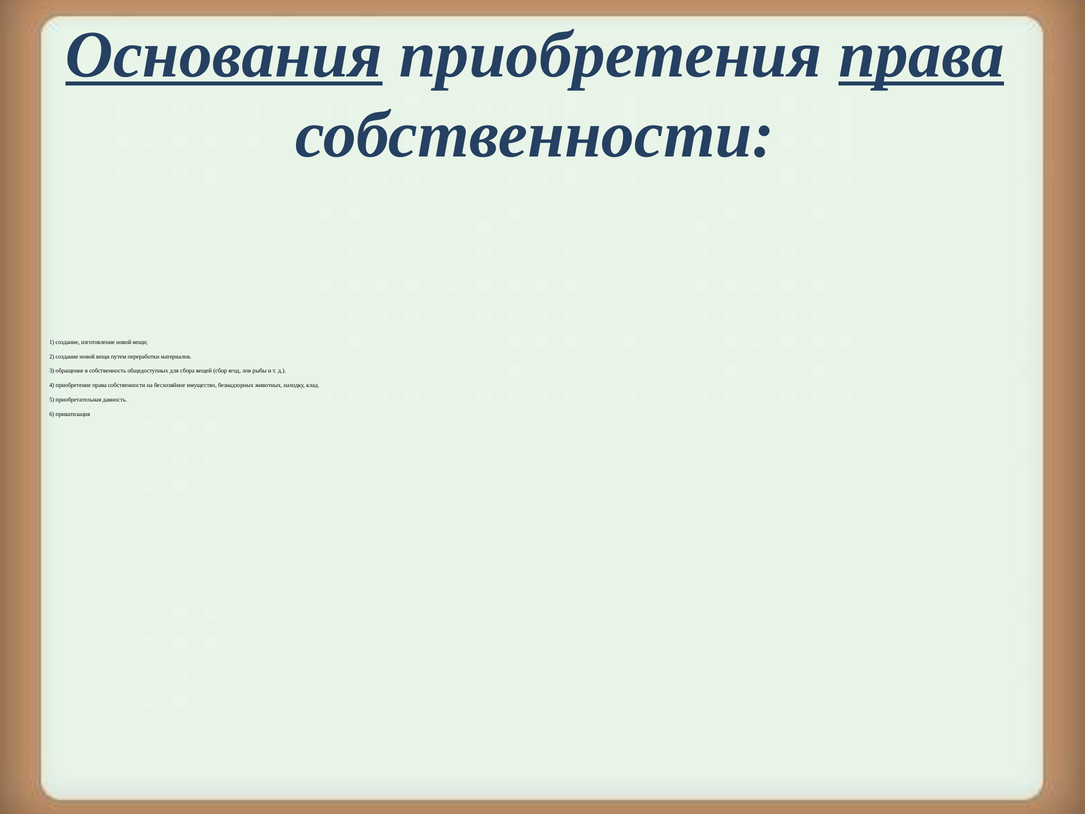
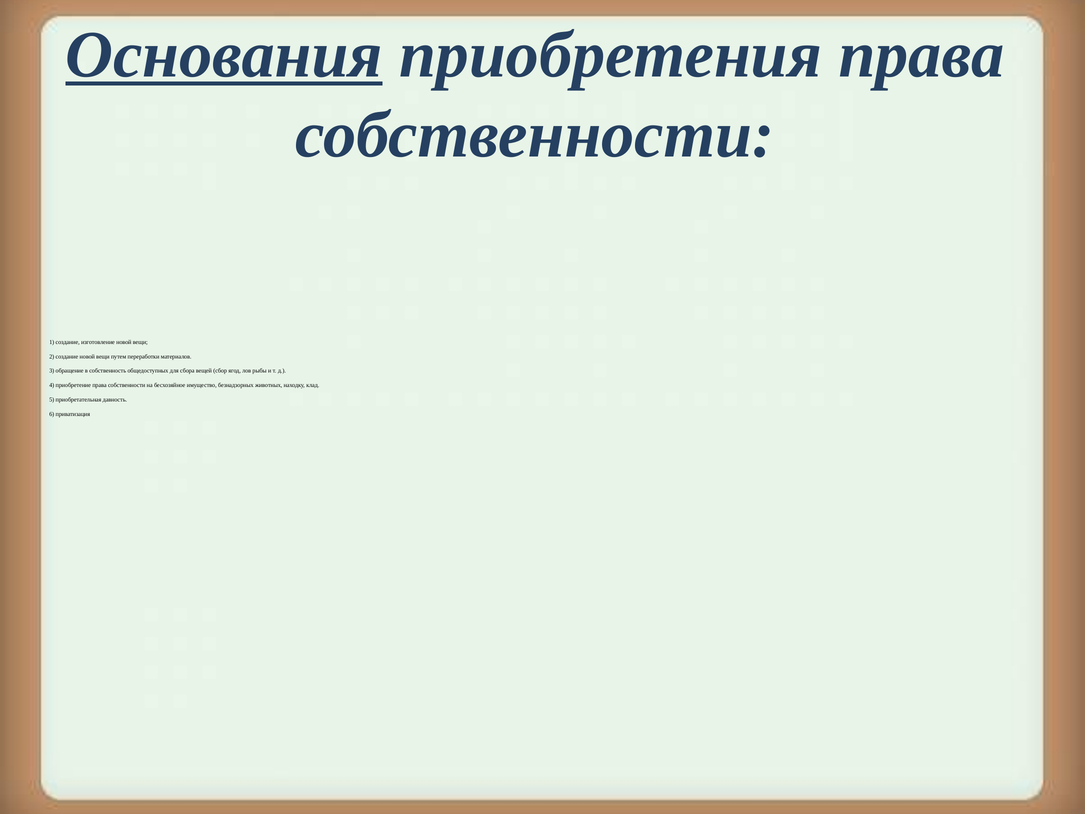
права underline: present -> none (921, 55)
